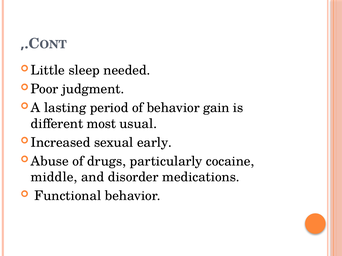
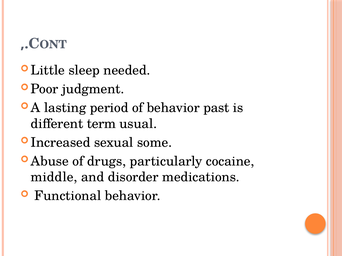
gain: gain -> past (216, 108)
most: most -> term (101, 124)
early: early -> some (155, 143)
